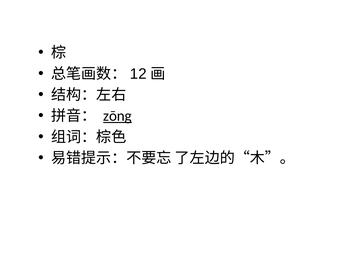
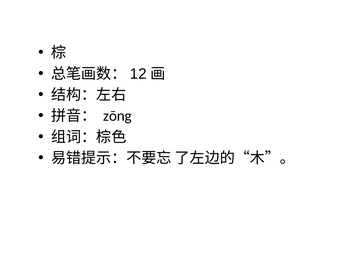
zōng underline: present -> none (117, 116)
